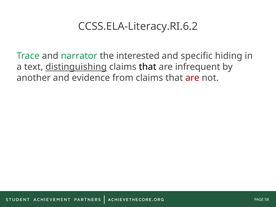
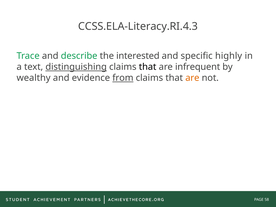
CCSS.ELA-Literacy.RI.6.2: CCSS.ELA-Literacy.RI.6.2 -> CCSS.ELA-Literacy.RI.4.3 (138, 26)
narrator: narrator -> describe (79, 56)
hiding: hiding -> highly (229, 56)
another: another -> wealthy (34, 78)
from underline: none -> present (123, 78)
are colour: red -> orange (192, 78)
